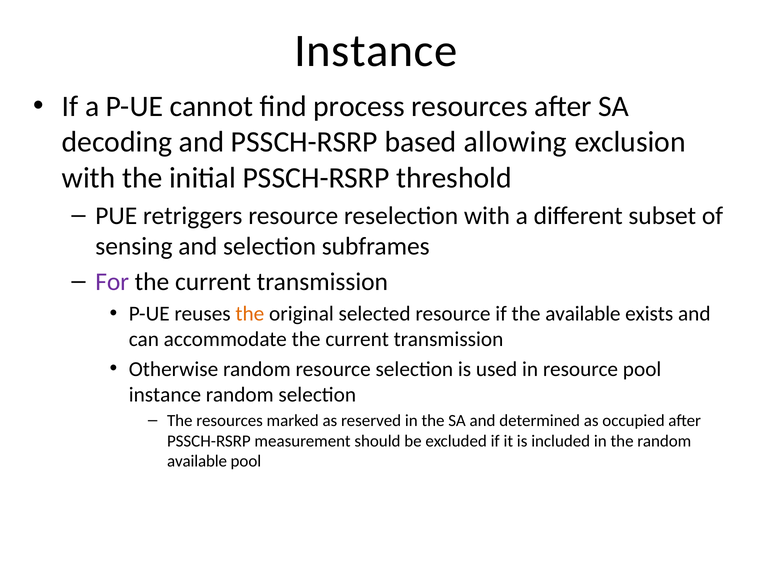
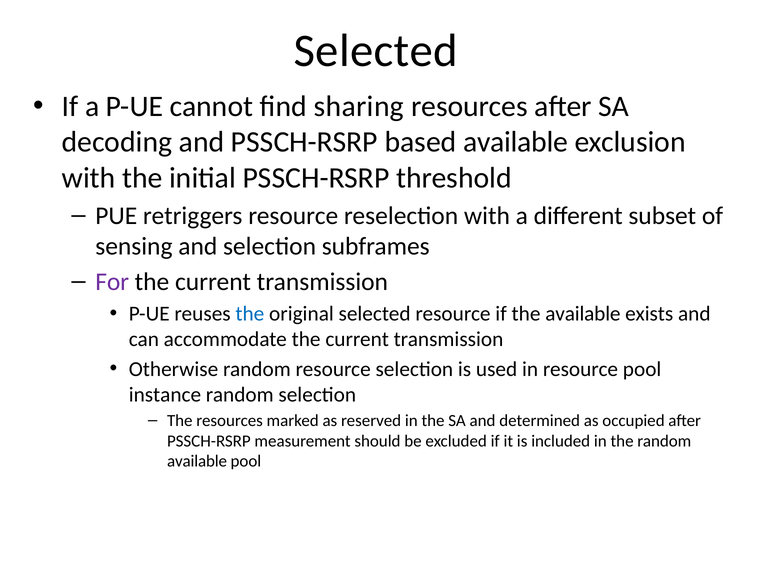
Instance: Instance -> Selected (376, 51)
process: process -> sharing (359, 107)
based allowing: allowing -> available (516, 142)
the colour: orange -> blue (250, 314)
